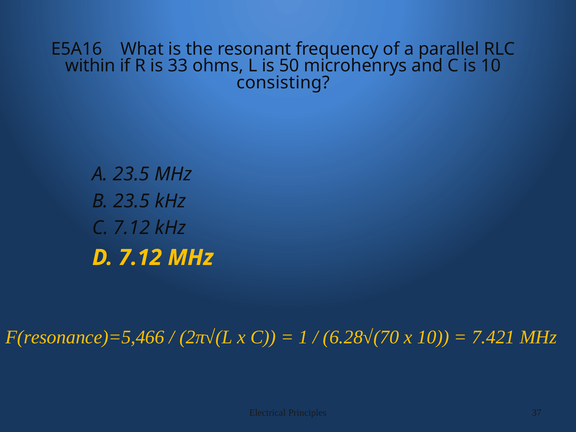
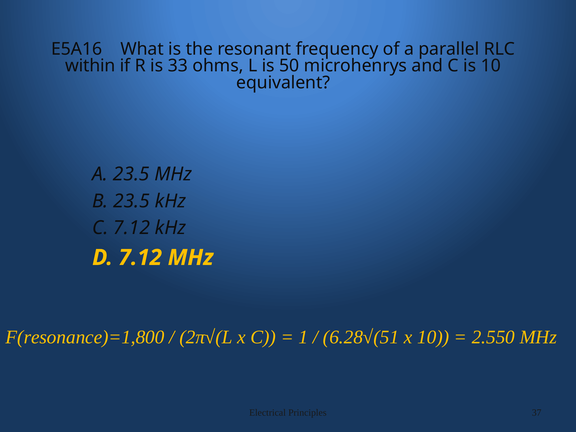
consisting: consisting -> equivalent (283, 83)
F(resonance)=5,466: F(resonance)=5,466 -> F(resonance)=1,800 (85, 337)
6.28√(70: 6.28√(70 -> 6.28√(51 (361, 337)
7.421: 7.421 -> 2.550 (493, 337)
